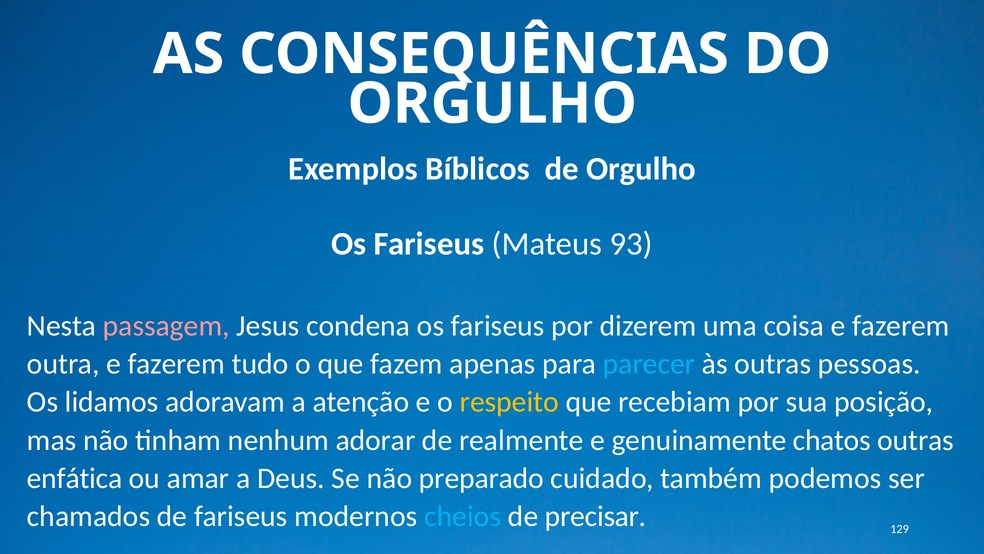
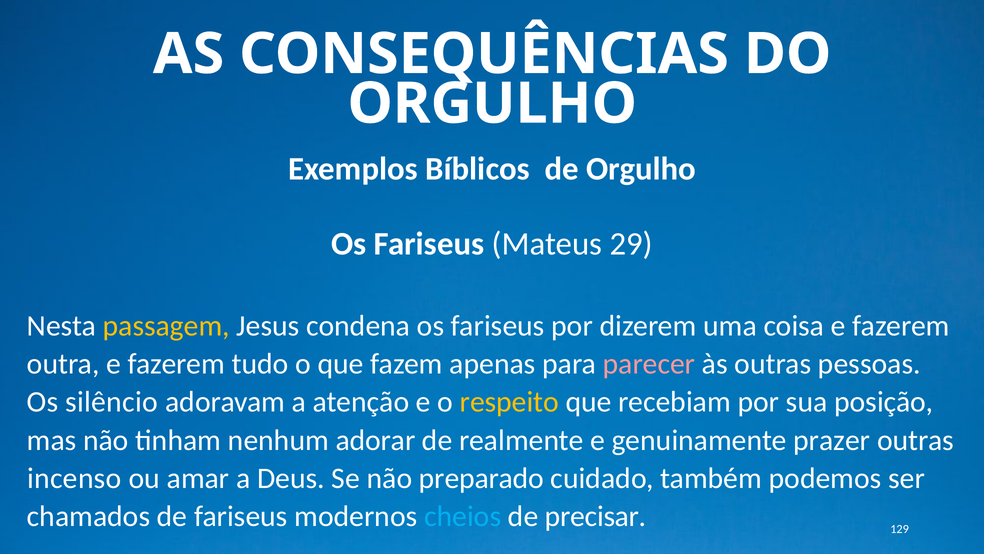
93: 93 -> 29 (631, 244)
passagem colour: pink -> yellow (166, 325)
parecer colour: light blue -> pink (649, 364)
lidamos: lidamos -> silêncio (111, 402)
chatos: chatos -> prazer (832, 440)
enfática: enfática -> incenso (74, 478)
